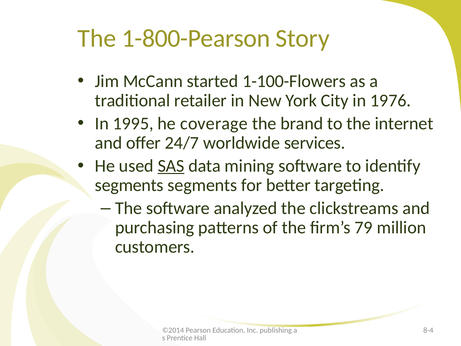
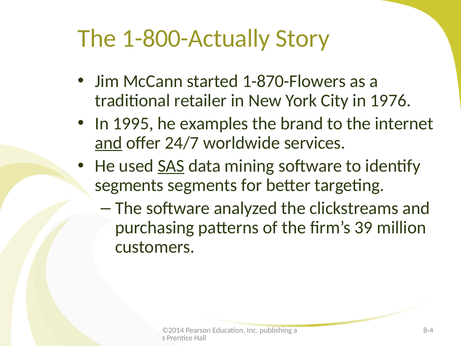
1-800-Pearson: 1-800-Pearson -> 1-800-Actually (196, 38)
1-100-Flowers: 1-100-Flowers -> 1-870-Flowers (294, 81)
coverage: coverage -> examples (214, 123)
and underline: none -> present (109, 143)
79: 79 -> 39 (364, 227)
